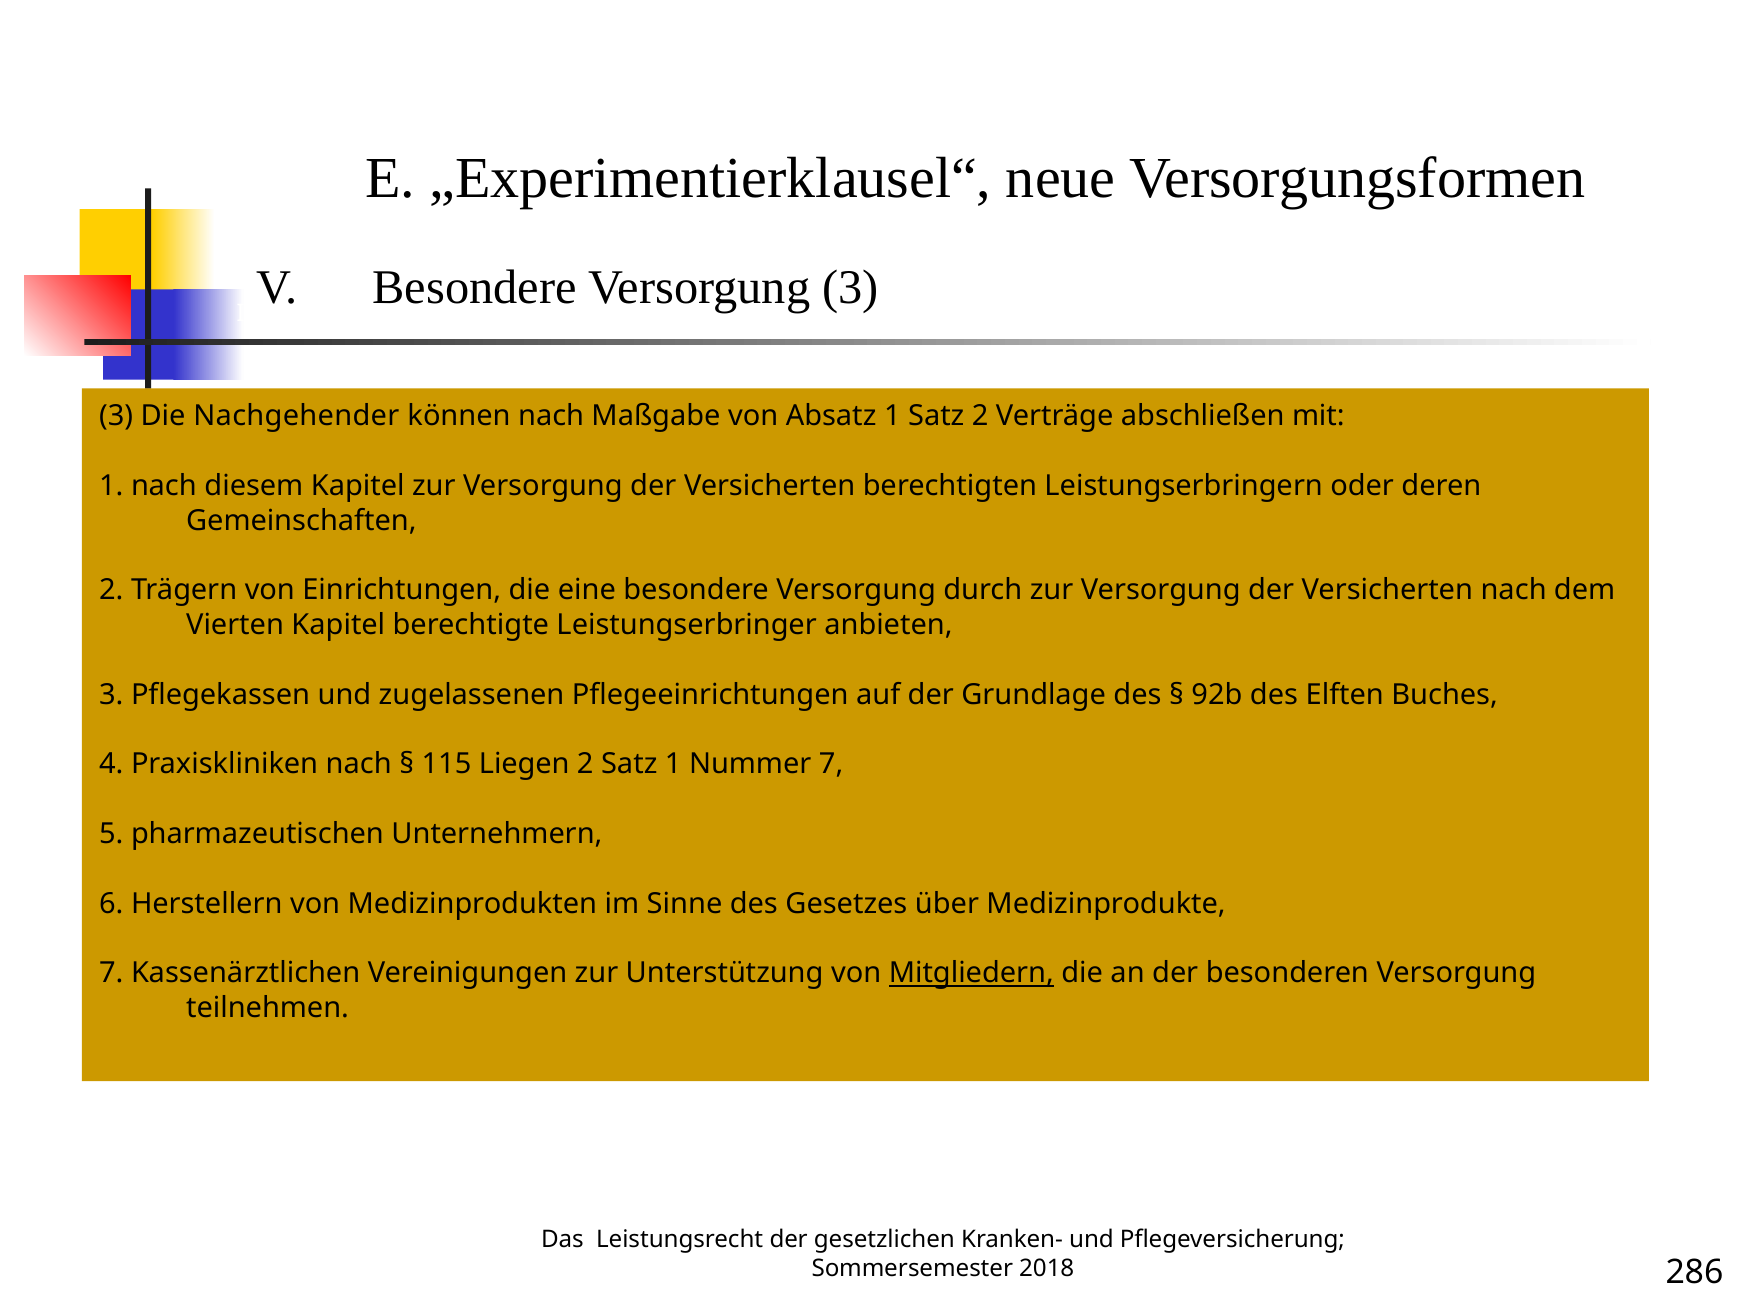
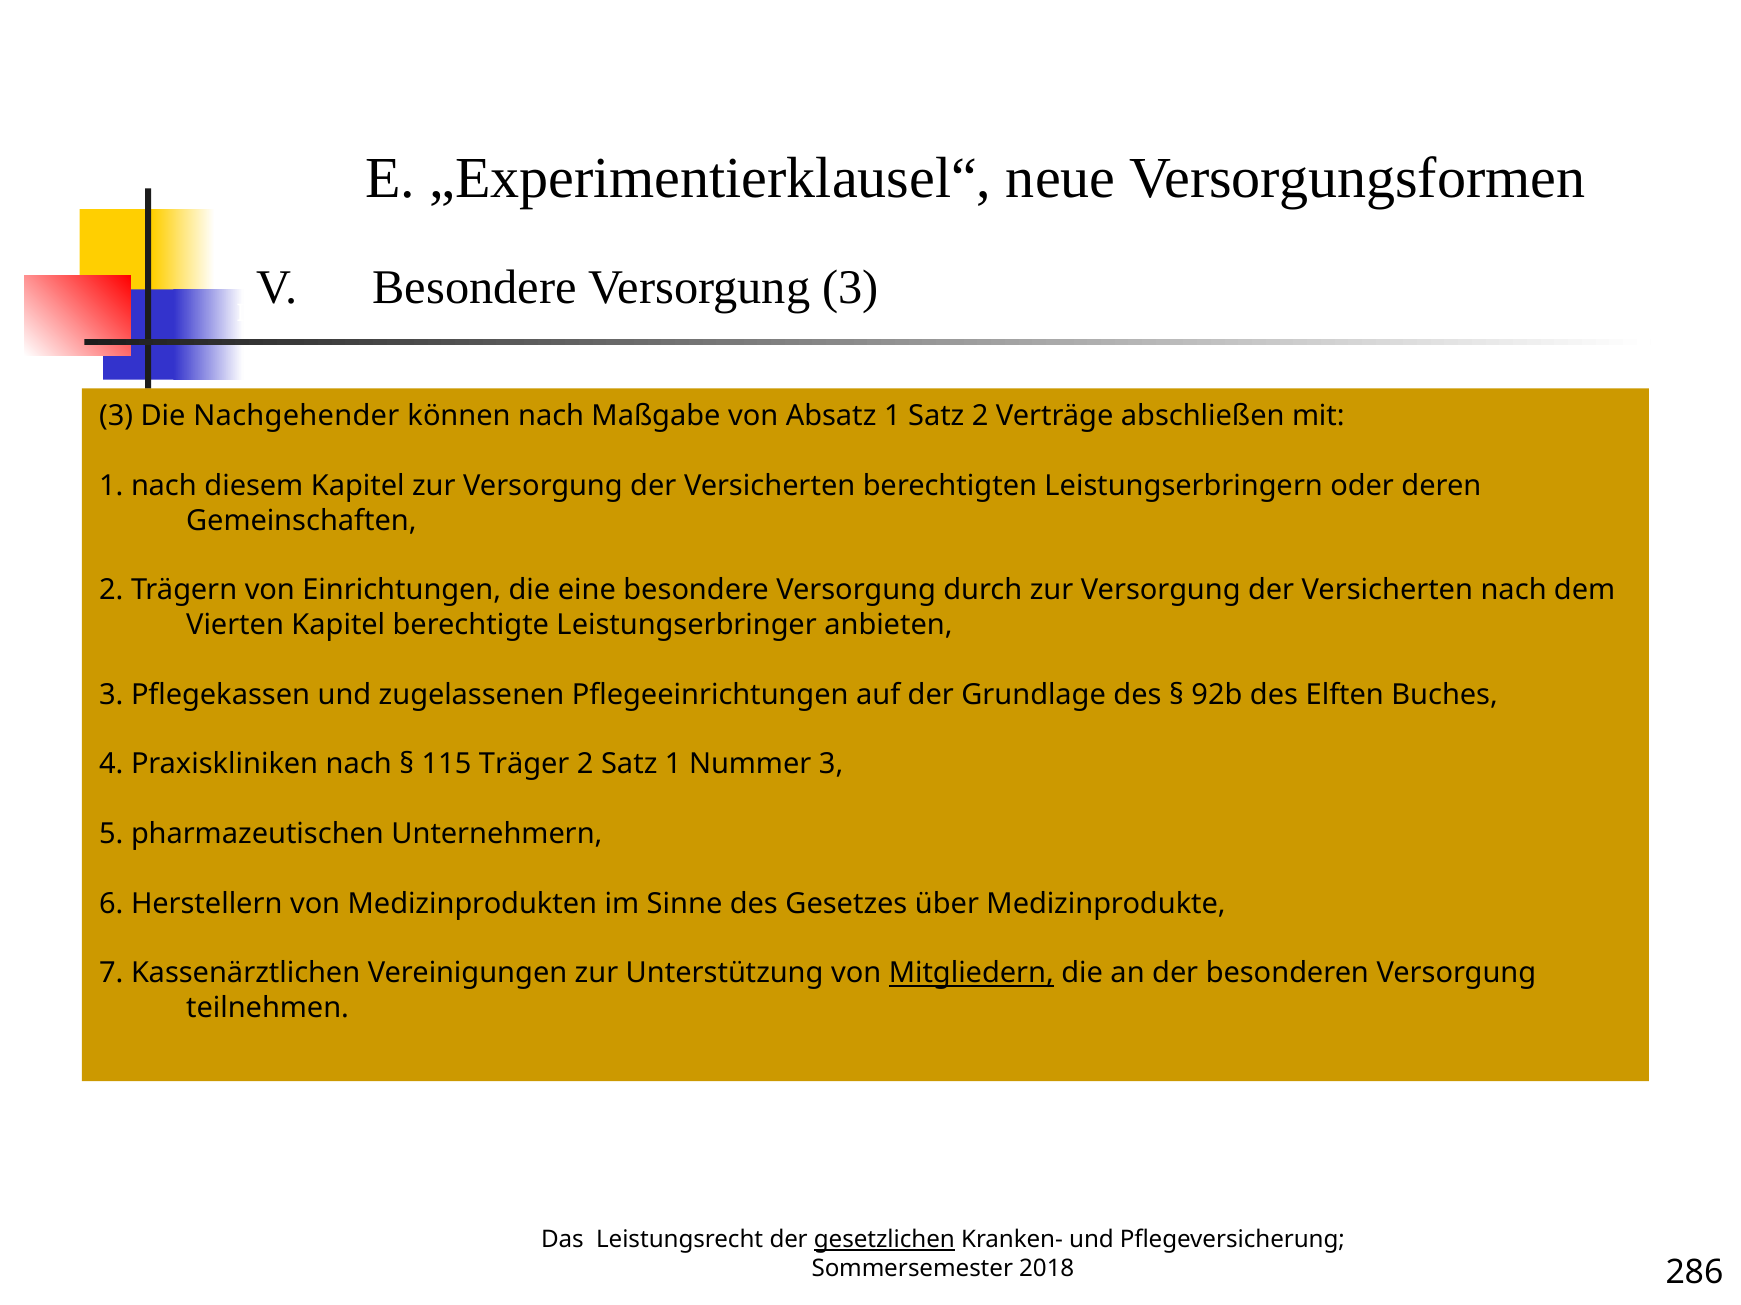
Liegen: Liegen -> Träger (524, 765)
Nummer 7: 7 -> 3 (831, 765)
gesetzlichen underline: none -> present (884, 1241)
